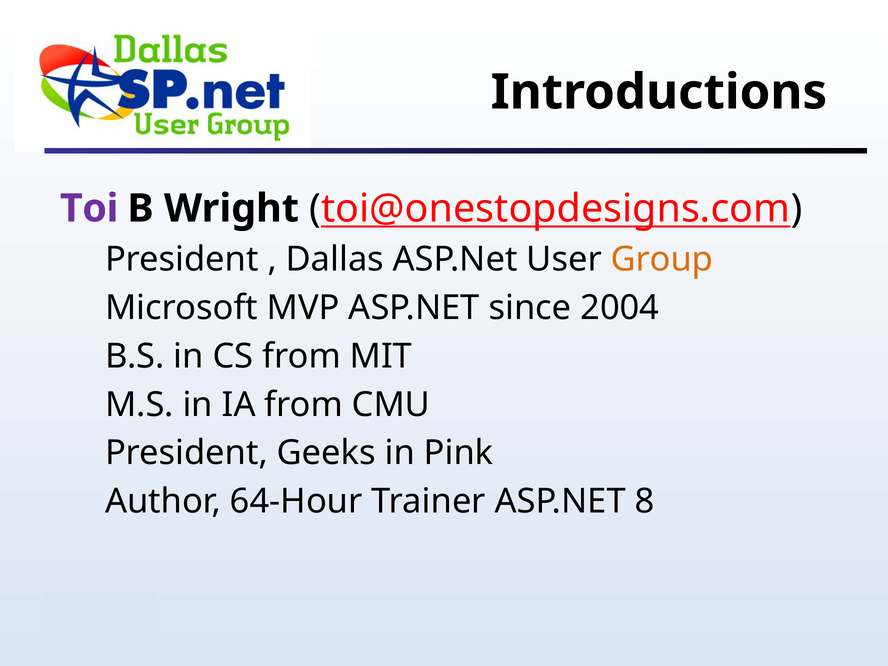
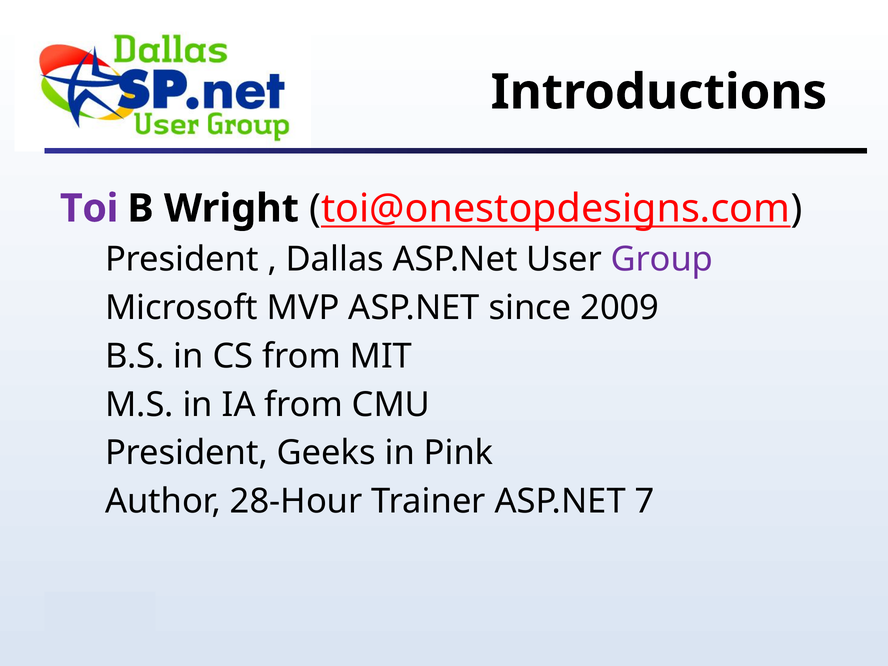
Group colour: orange -> purple (662, 259)
2004: 2004 -> 2009 (620, 308)
64-Hour: 64-Hour -> 28-Hour (296, 501)
8: 8 -> 7 (645, 501)
